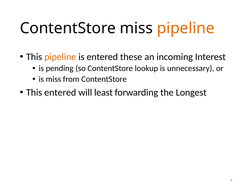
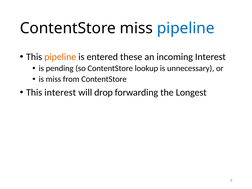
pipeline colour: orange -> blue (186, 28)
This entered: entered -> interest (60, 93)
least: least -> drop (103, 93)
